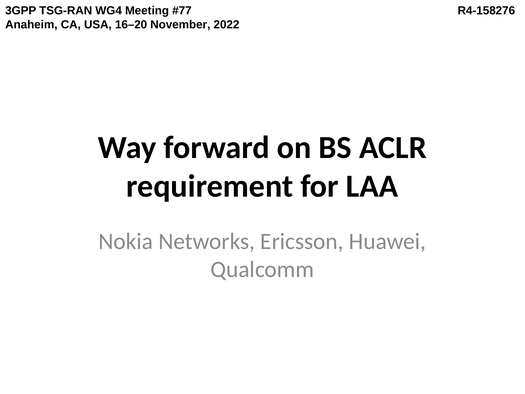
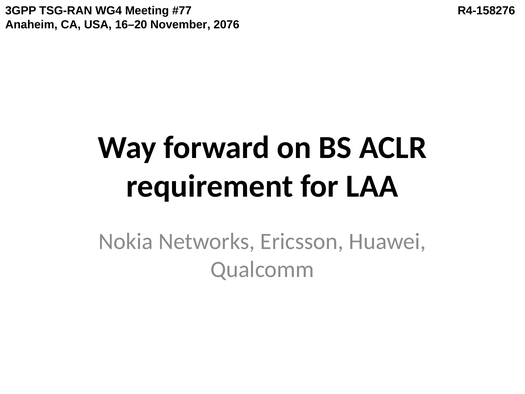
2022: 2022 -> 2076 (226, 25)
